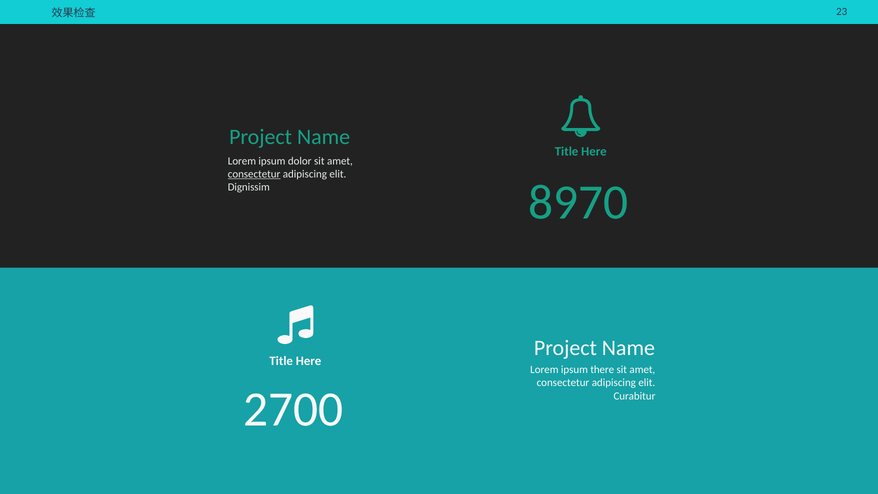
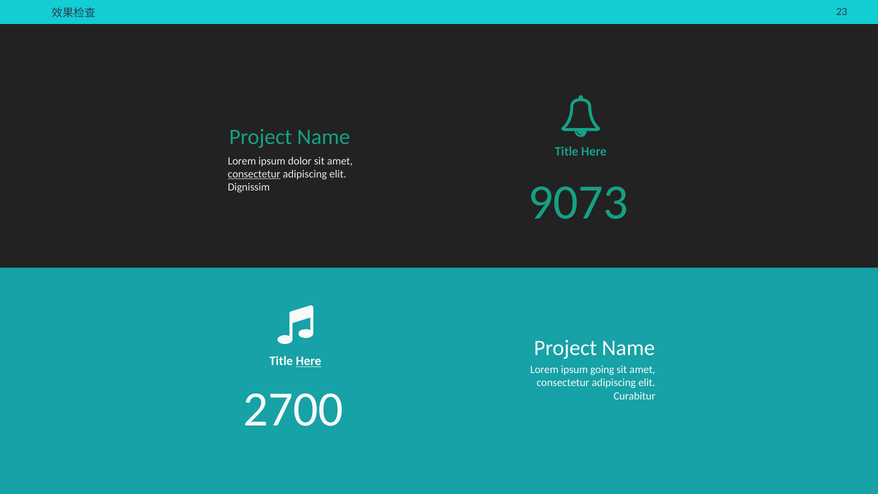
8970: 8970 -> 9073 (578, 203)
Here underline: none -> present (309, 361)
there: there -> going (602, 370)
